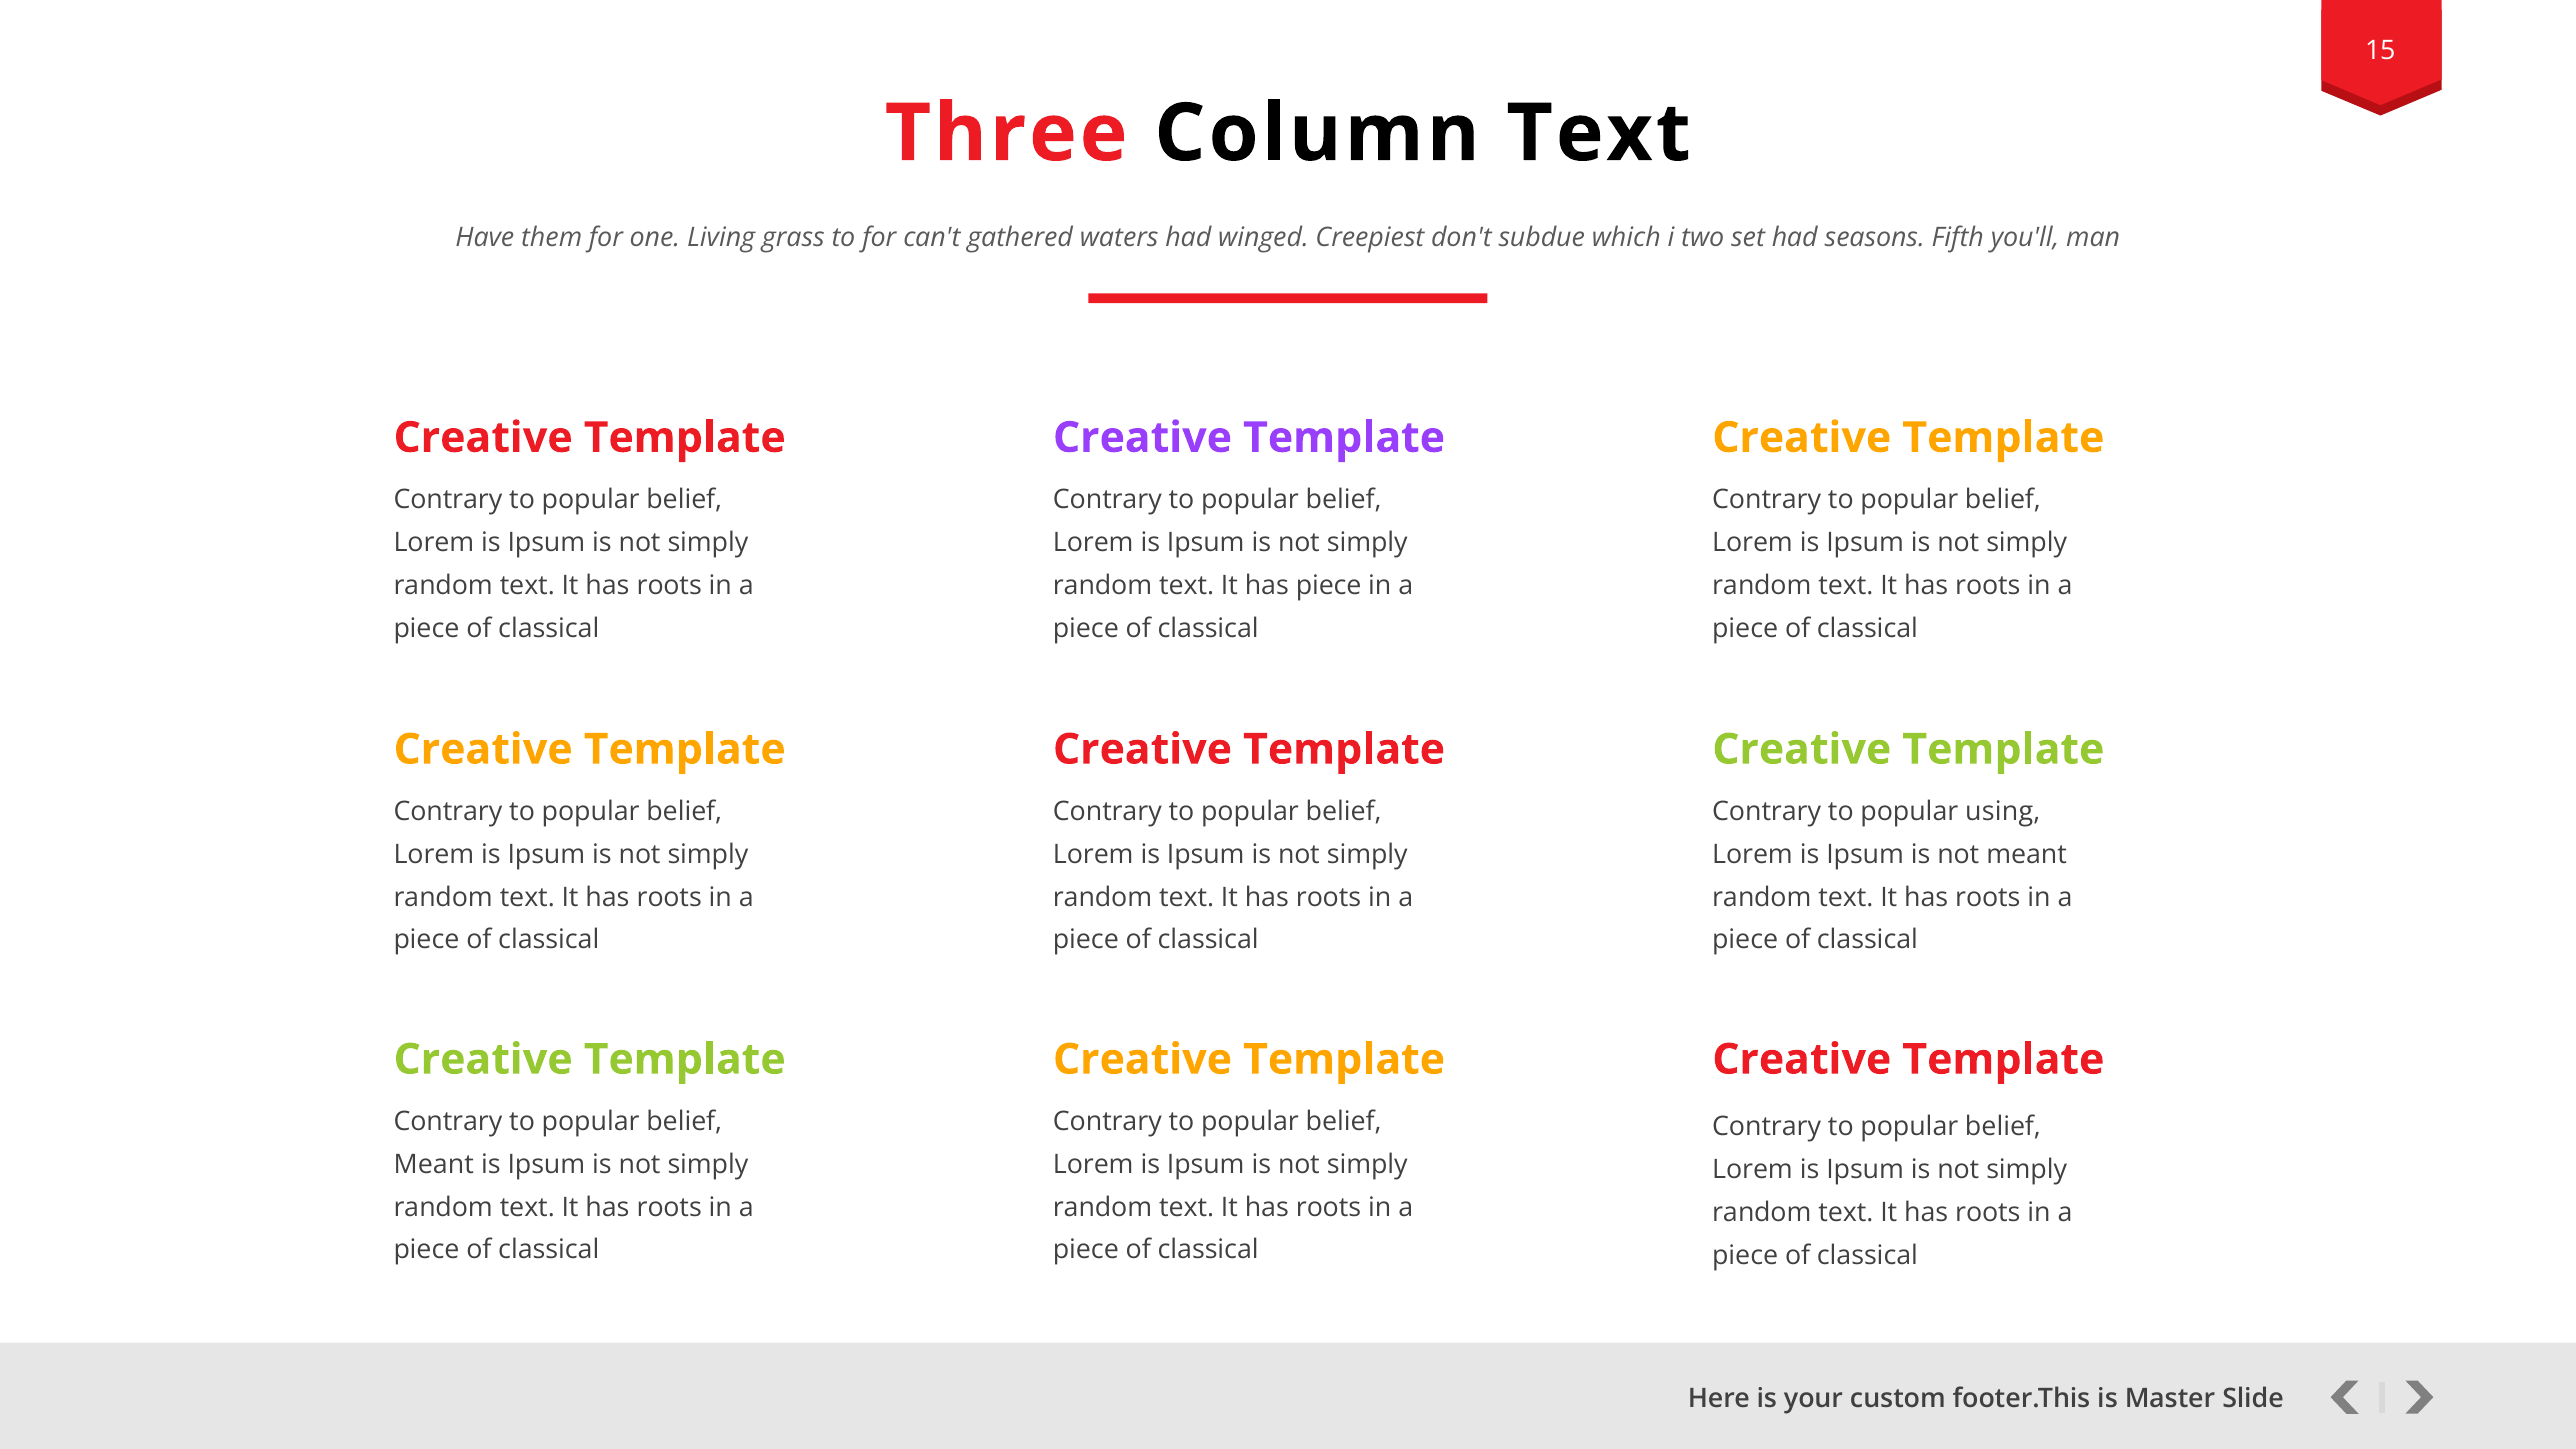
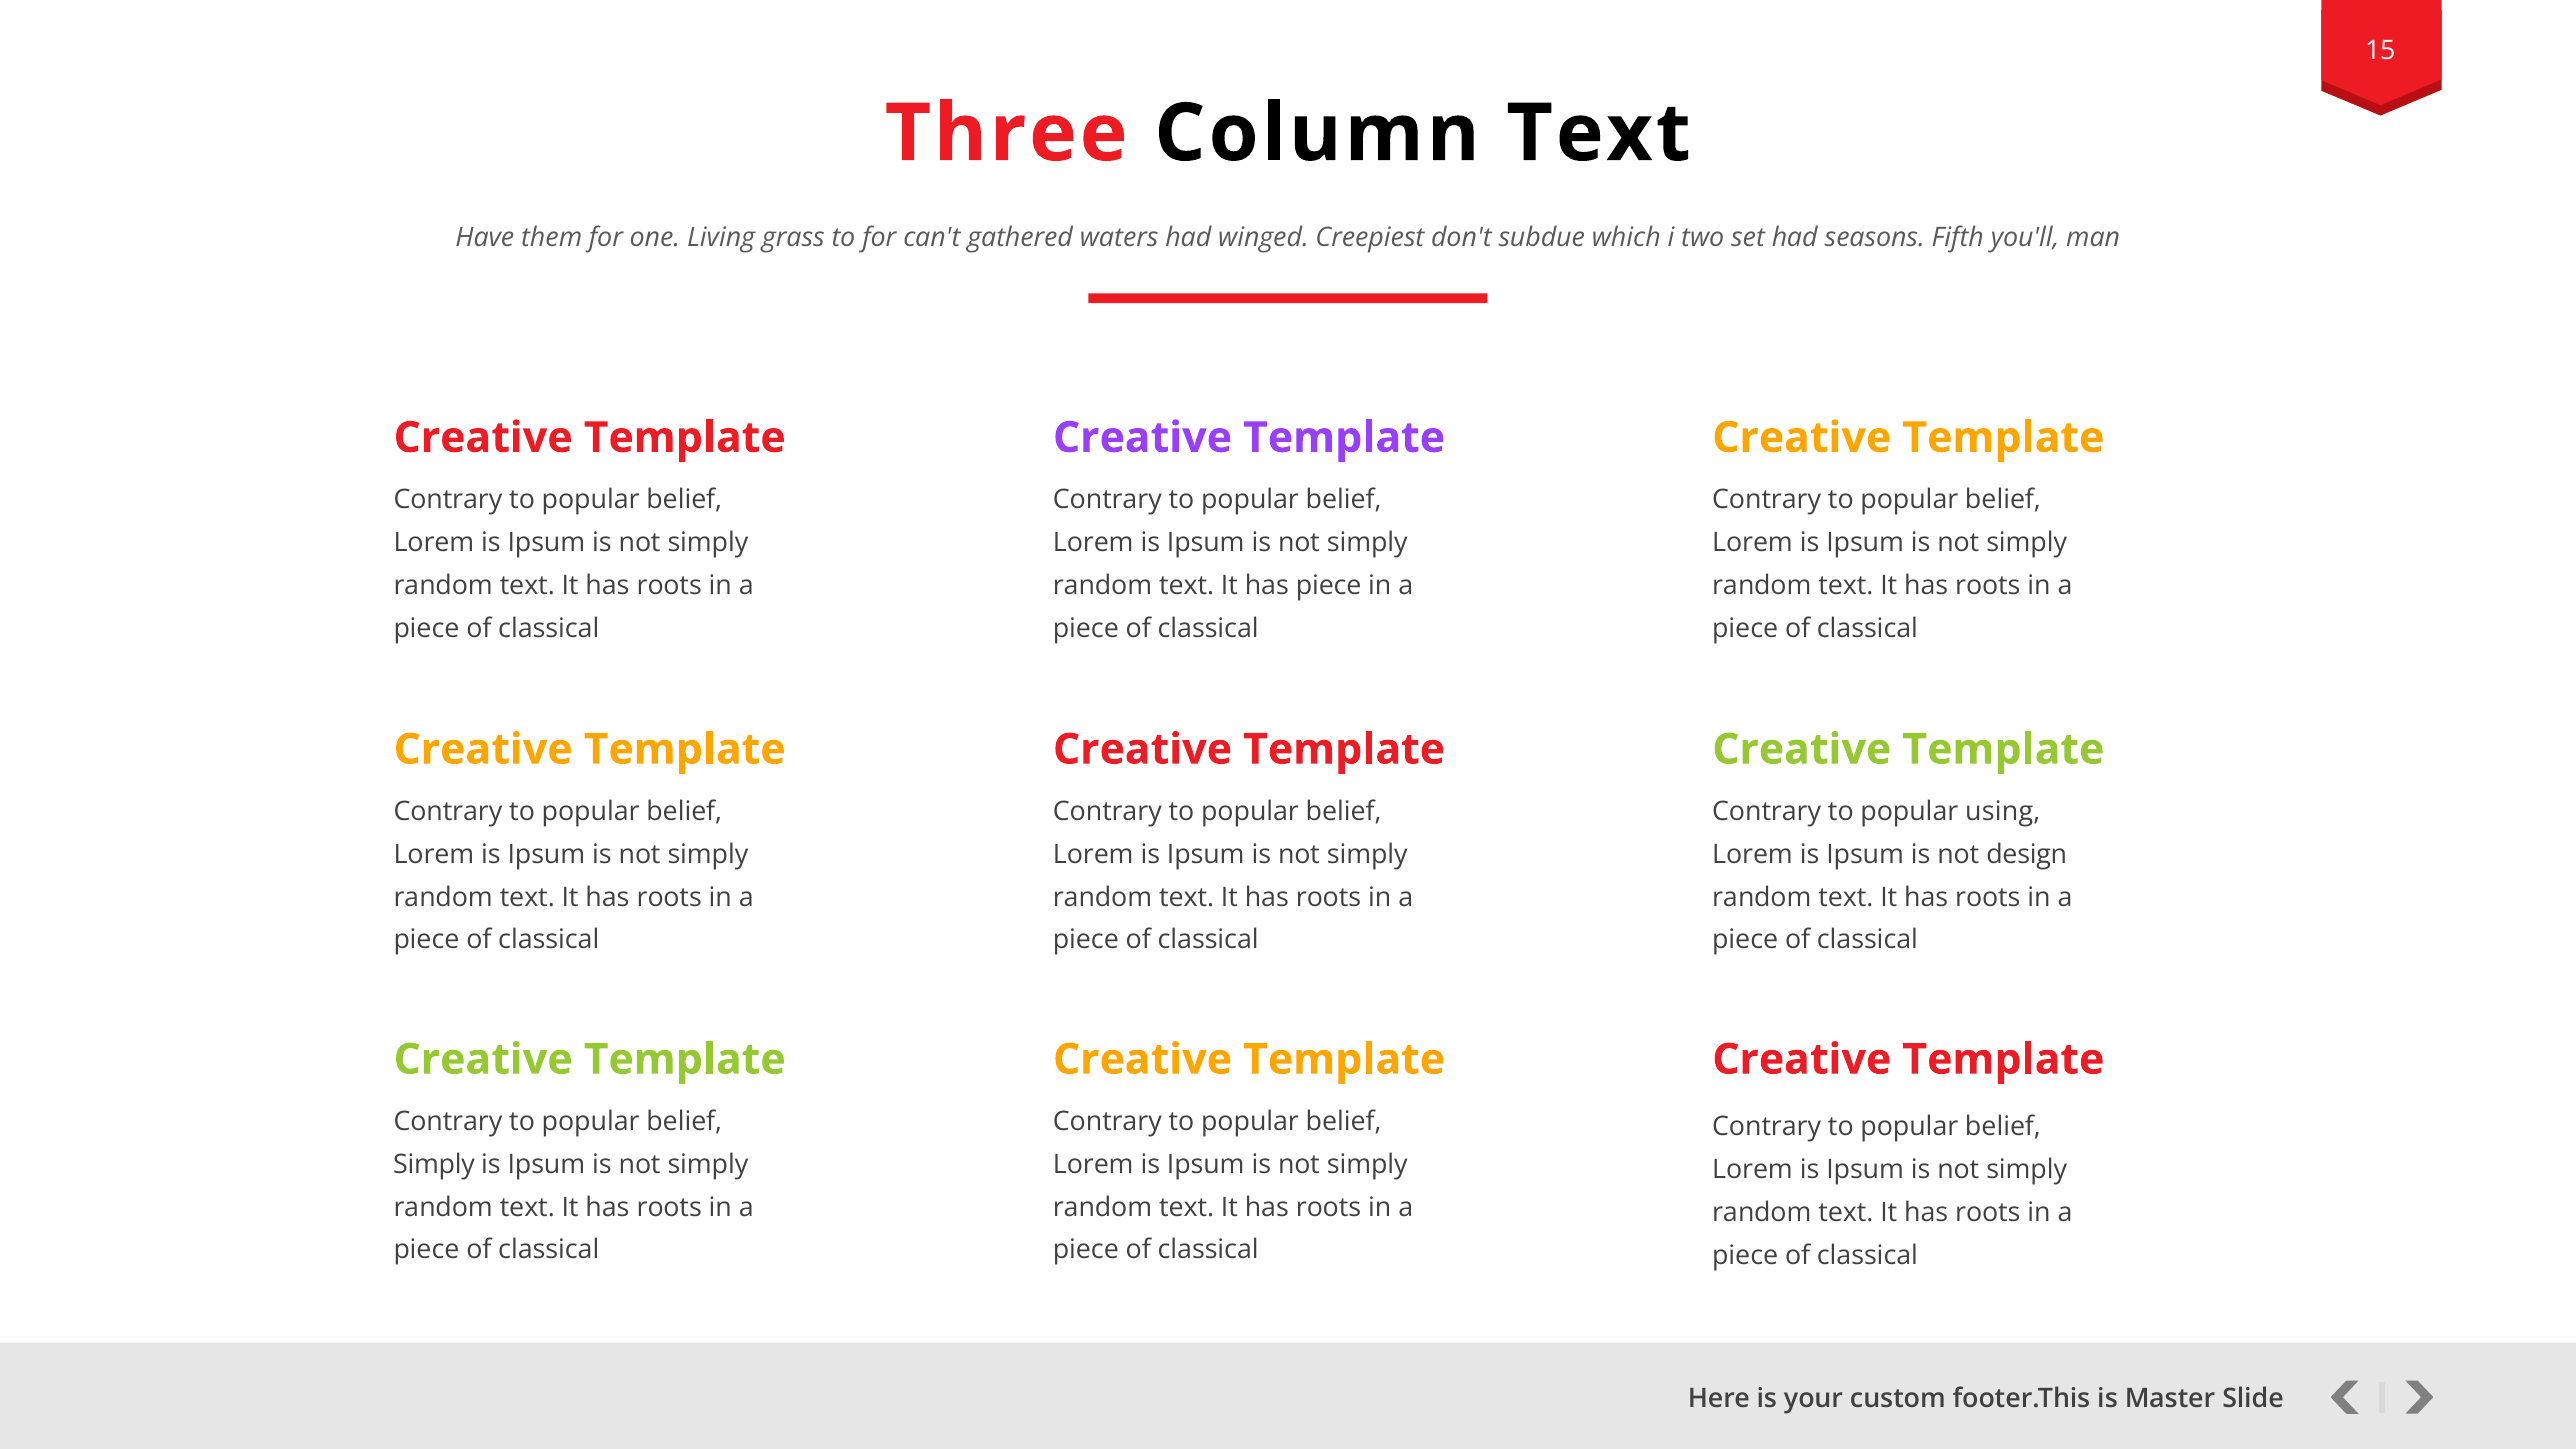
not meant: meant -> design (2027, 854)
Meant: Meant -> Simply (434, 1164)
